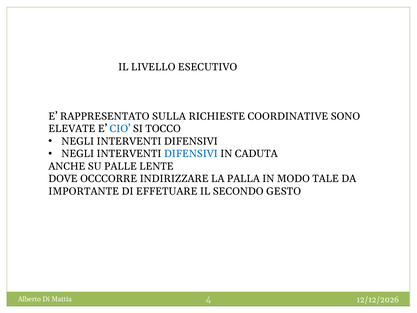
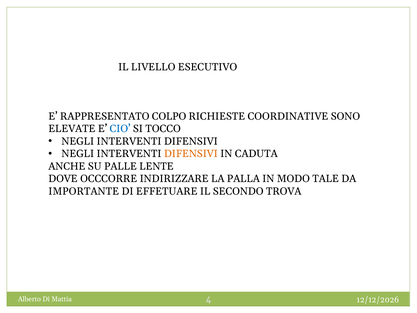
SULLA: SULLA -> COLPO (169, 116)
DIFENSIVI colour: blue -> orange (191, 154)
GESTO: GESTO -> TROVA (284, 191)
